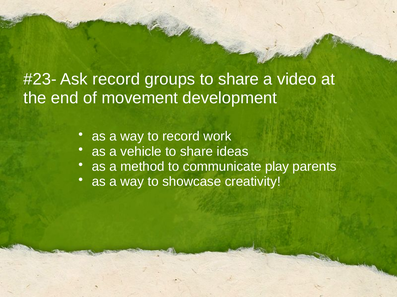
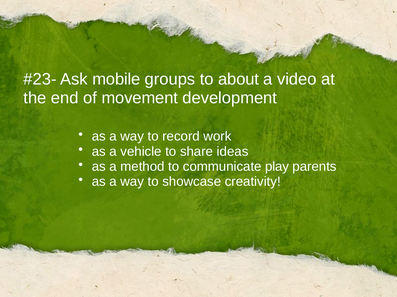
Ask record: record -> mobile (116, 79)
groups to share: share -> about (239, 79)
